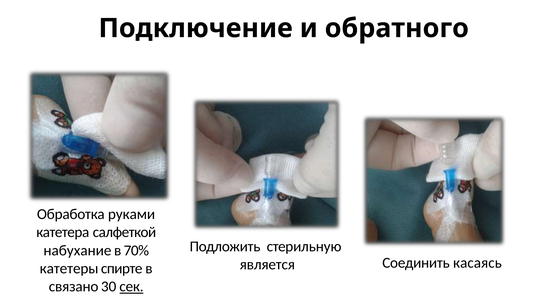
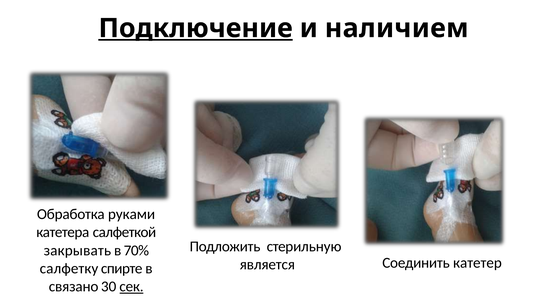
Подключение underline: none -> present (196, 28)
обратного: обратного -> наличием (397, 28)
набухание: набухание -> закрывать (77, 251)
касаясь: касаясь -> катетер (477, 263)
катетеры: катетеры -> салфетку (69, 269)
